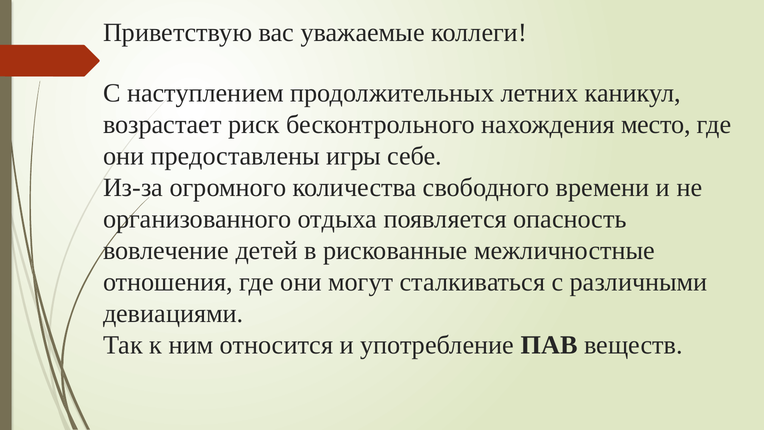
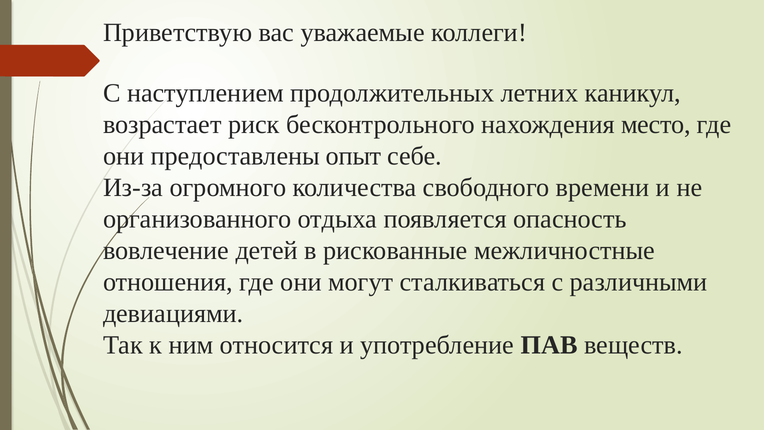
игры: игры -> опыт (354, 156)
